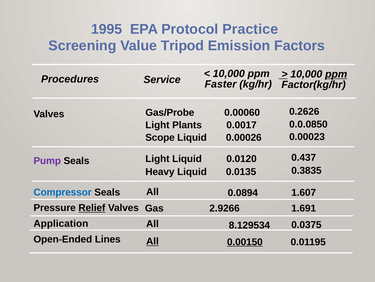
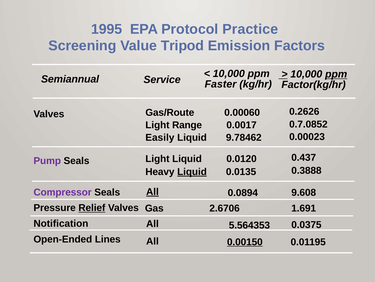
Procedures: Procedures -> Semiannual (70, 79)
Gas/Probe: Gas/Probe -> Gas/Route (170, 112)
0.0.0850: 0.0.0850 -> 0.7.0852 (308, 124)
Plants: Plants -> Range (187, 125)
Scope: Scope -> Easily (160, 137)
0.00026: 0.00026 -> 9.78462 (244, 137)
0.3835: 0.3835 -> 0.3888 (306, 170)
Liquid underline: none -> present (192, 171)
All underline: none -> present (152, 191)
Compressor colour: blue -> purple (63, 192)
1.607: 1.607 -> 9.608 (304, 192)
2.9266: 2.9266 -> 2.6706 (225, 208)
Application: Application -> Notification (61, 223)
8.129534: 8.129534 -> 5.564353 (249, 225)
All underline: present -> none (152, 241)
